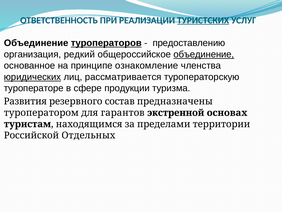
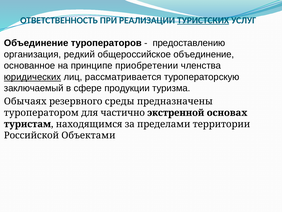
туроператоров underline: present -> none (106, 43)
объединение underline: present -> none (204, 54)
ознакомление: ознакомление -> приобретении (147, 66)
туроператоре: туроператоре -> заключаемый (34, 88)
Развития: Развития -> Обычаях (25, 101)
состав: состав -> среды (120, 101)
гарантов: гарантов -> частично (123, 113)
Отдельных: Отдельных -> Объектами (88, 135)
